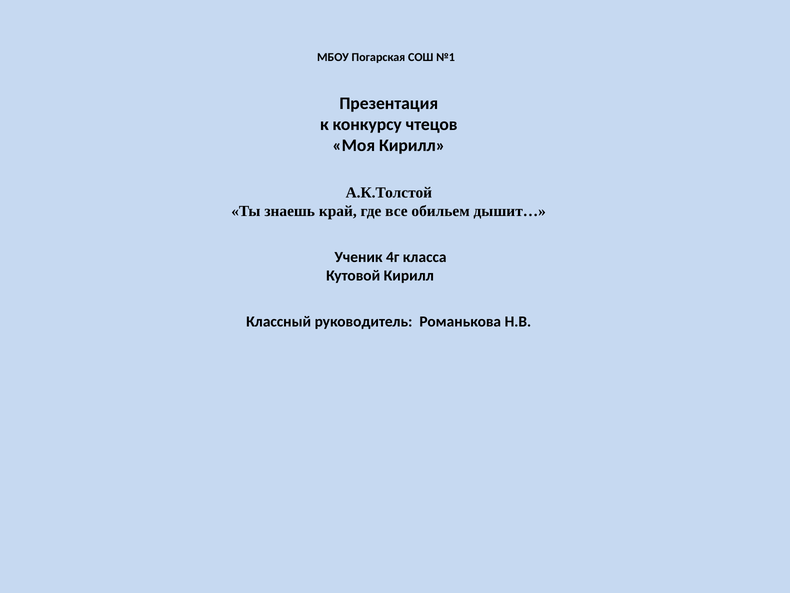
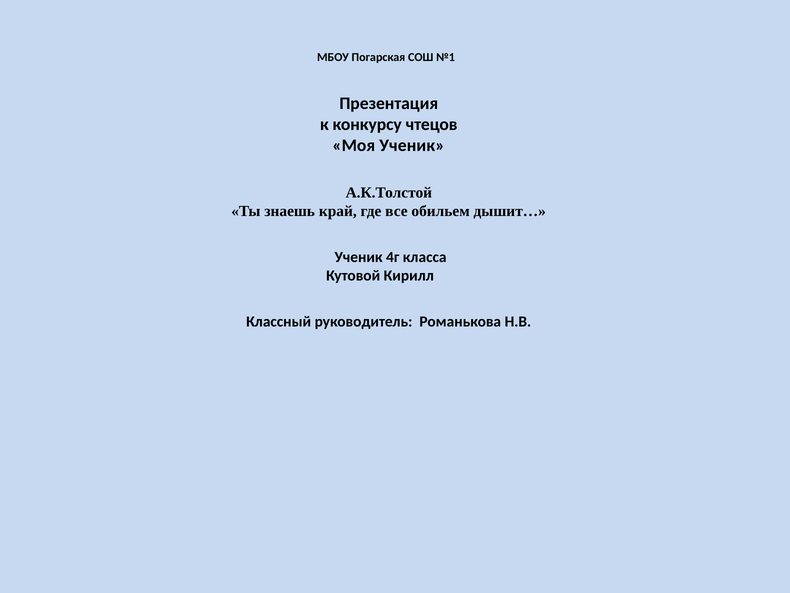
Моя Кирилл: Кирилл -> Ученик (412, 145)
